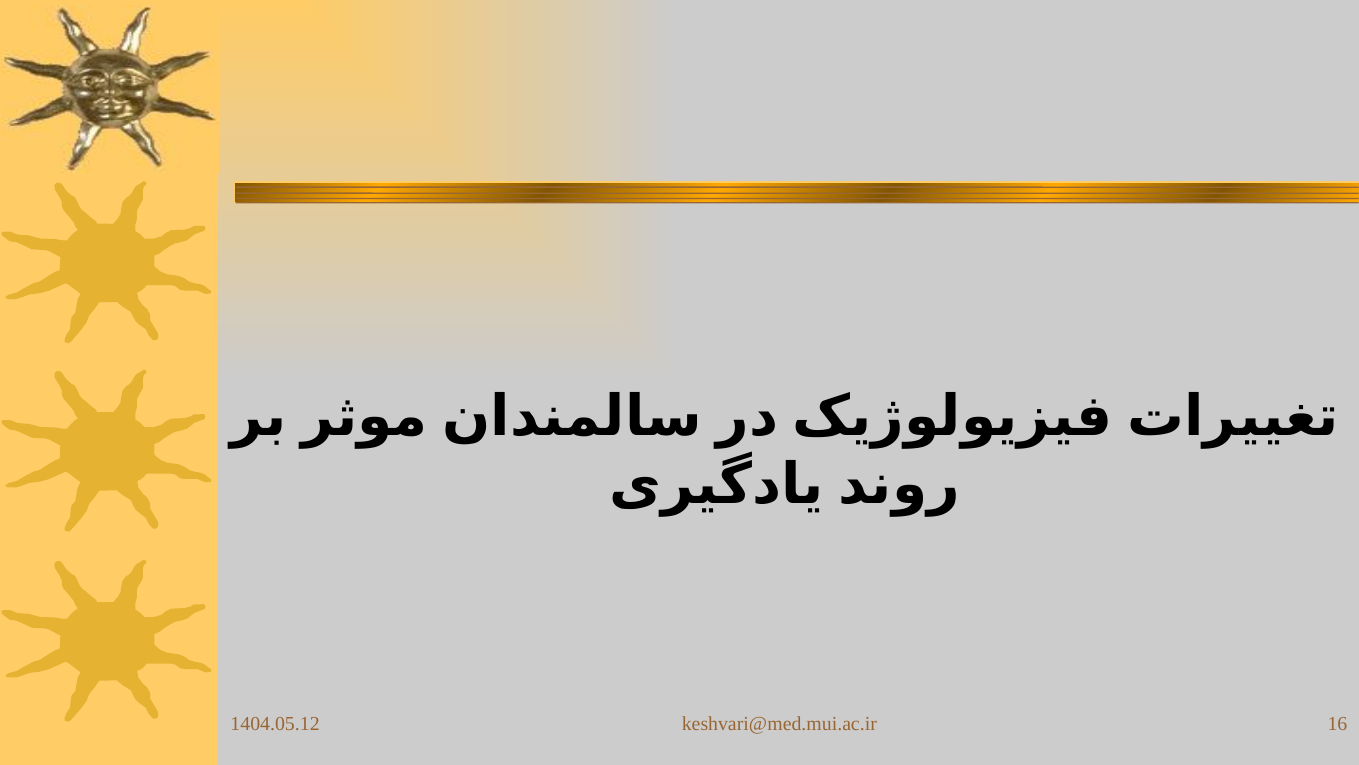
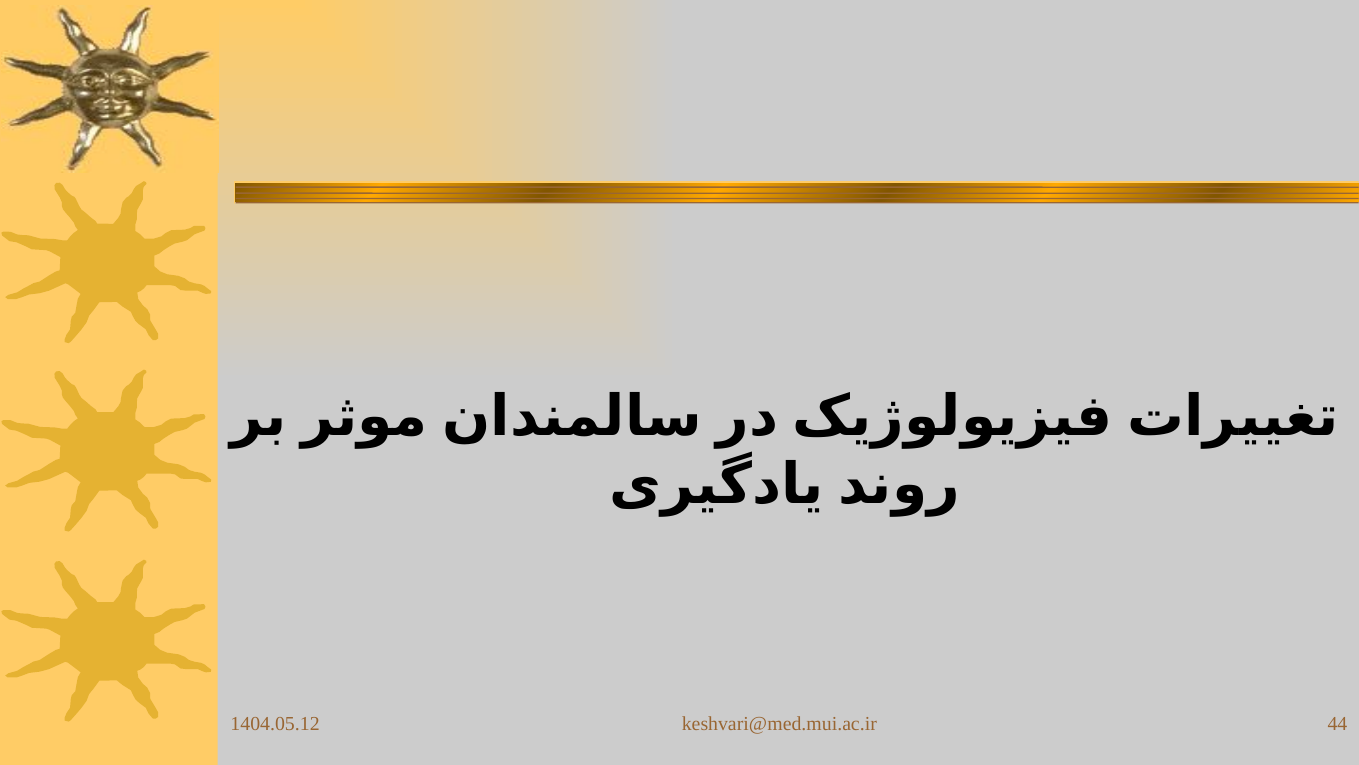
16: 16 -> 44 (1337, 723)
